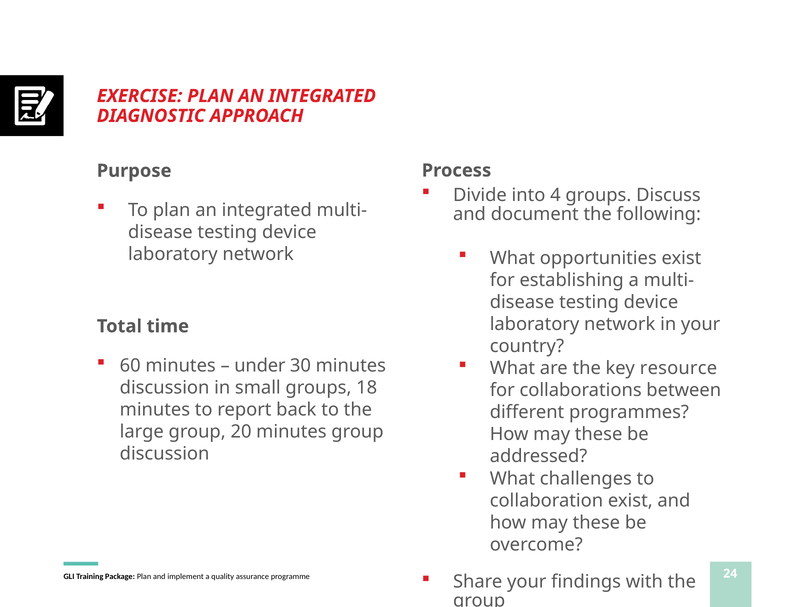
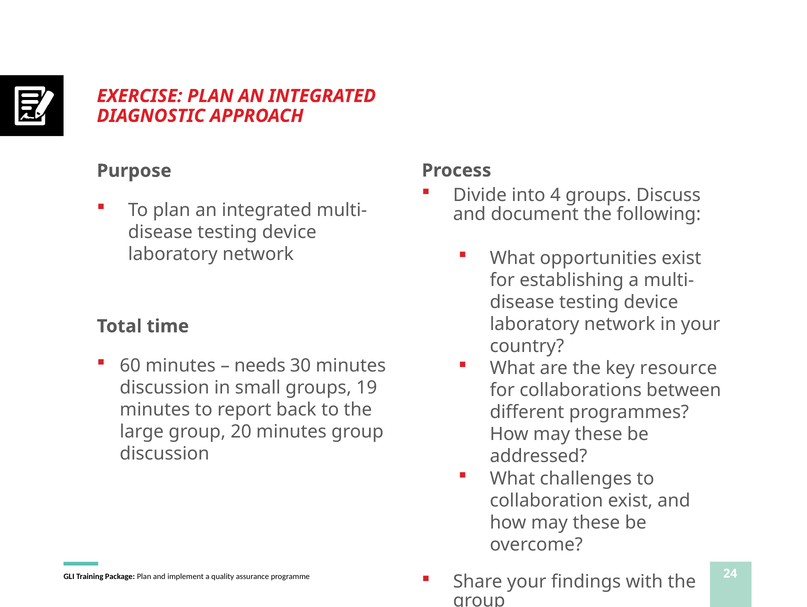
under: under -> needs (260, 366)
18: 18 -> 19 (367, 388)
